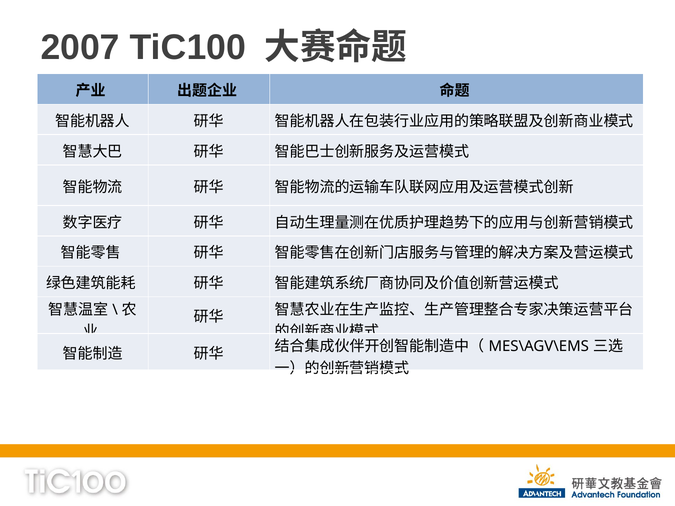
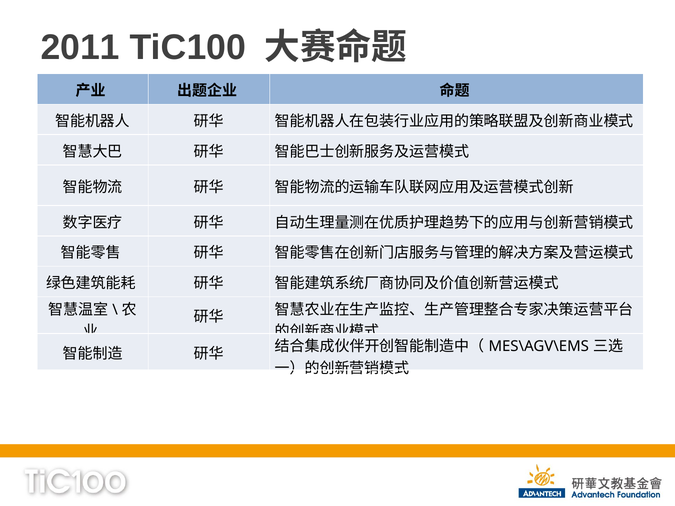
2007: 2007 -> 2011 (80, 48)
